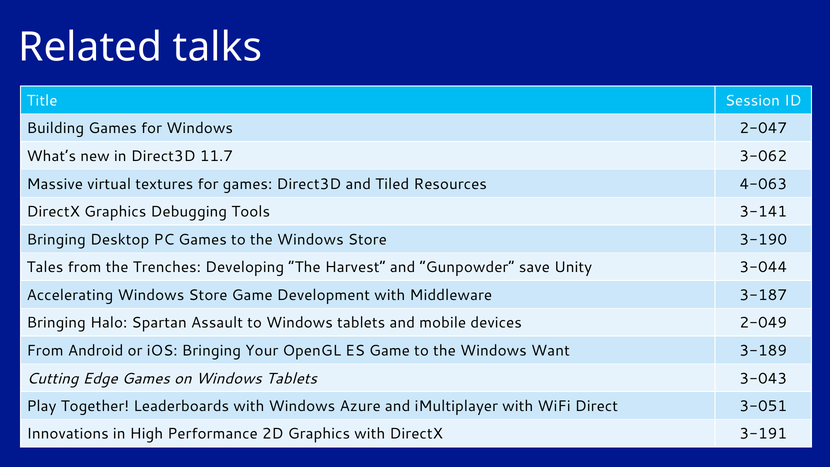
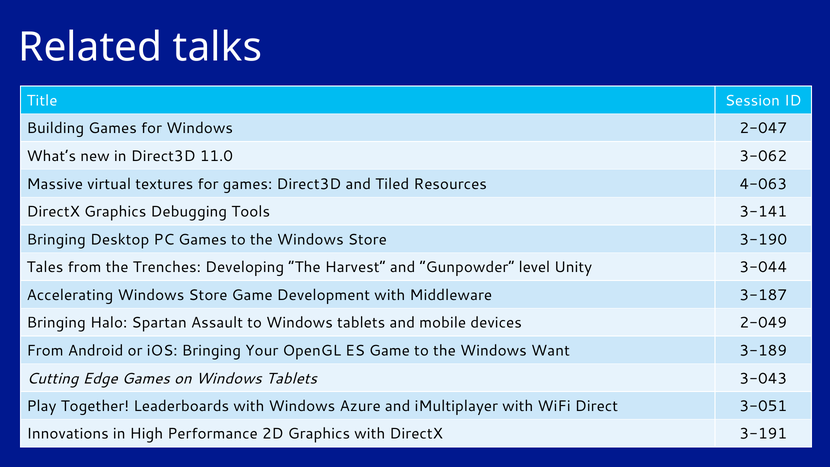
11.7: 11.7 -> 11.0 (216, 156)
save: save -> level (534, 267)
